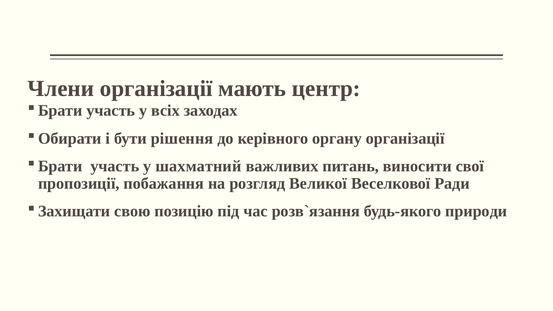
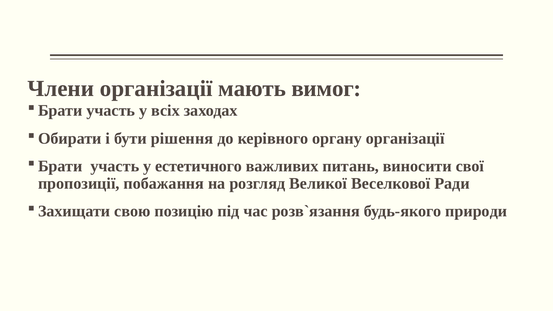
центр: центр -> вимог (326, 89)
шахматний: шахматний -> естетичного (199, 166)
